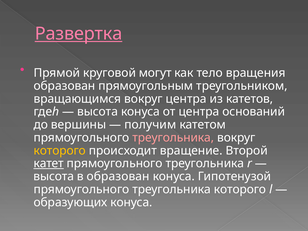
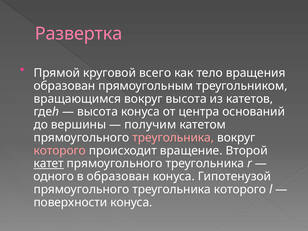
Развертка underline: present -> none (79, 34)
могут: могут -> всего (155, 73)
вокруг центра: центра -> высота (186, 99)
которого colour: yellow -> pink (60, 151)
высота: высота -> одного (54, 176)
образующих: образующих -> поверхности (70, 202)
